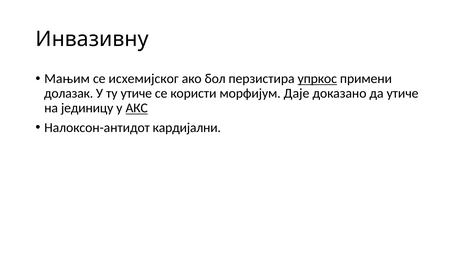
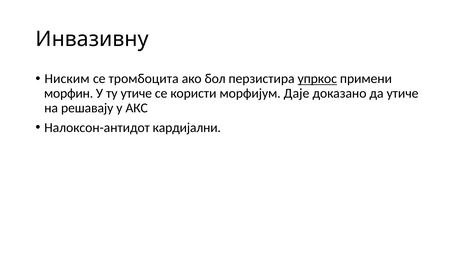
Мањим: Мањим -> Ниским (67, 79)
исхемијског: исхемијског -> тромбоцита (144, 79)
долазак: долазак -> морфин (69, 93)
јединицу: јединицу -> решавају (87, 108)
АКС underline: present -> none (137, 108)
